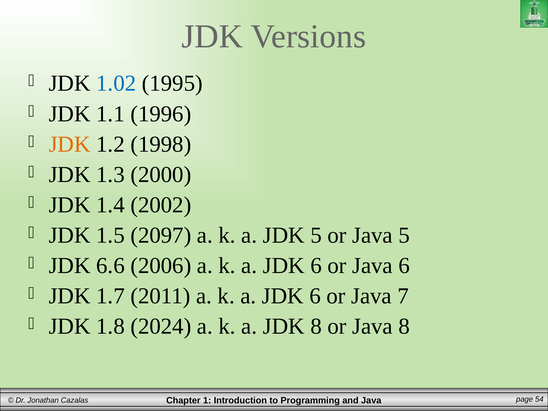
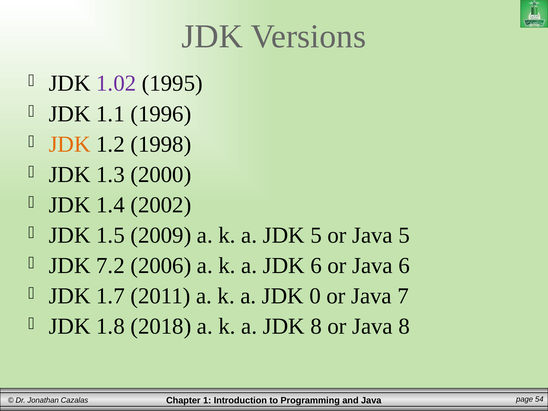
1.02 colour: blue -> purple (116, 83)
2097: 2097 -> 2009 (161, 235)
6.6: 6.6 -> 7.2 (111, 266)
6: 6 -> 0 (315, 296)
2024: 2024 -> 2018 (161, 326)
